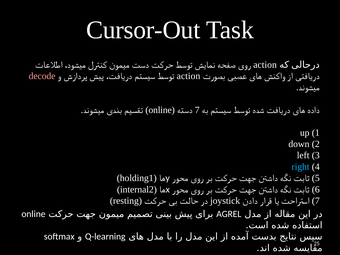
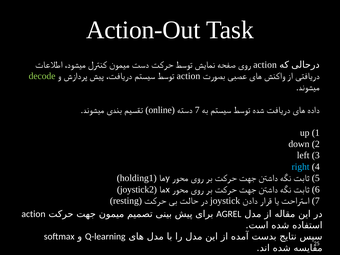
Cursor-Out: Cursor-Out -> Action-Out (143, 30)
decode colour: pink -> light green (42, 76)
internal2: internal2 -> joystick2 (137, 189)
online: online -> action (33, 214)
